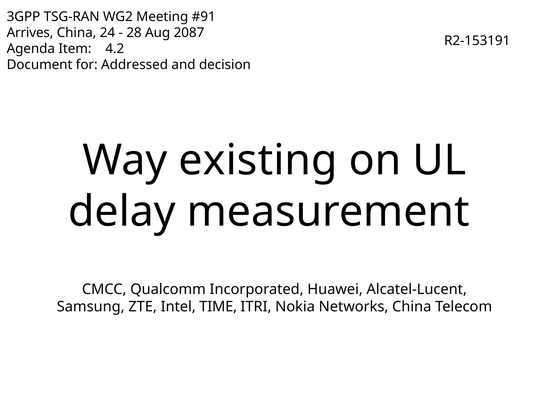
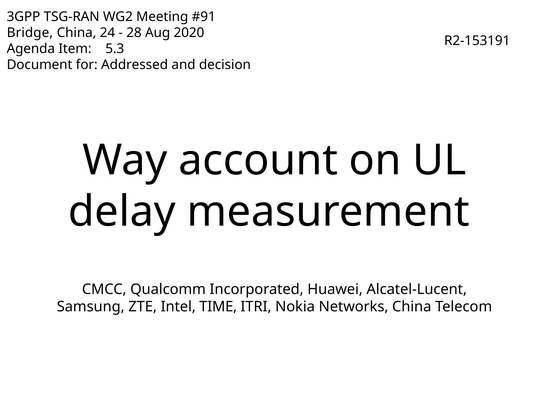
Arrives: Arrives -> Bridge (30, 33)
2087: 2087 -> 2020 (189, 33)
4.2: 4.2 -> 5.3 (115, 49)
existing: existing -> account (258, 160)
